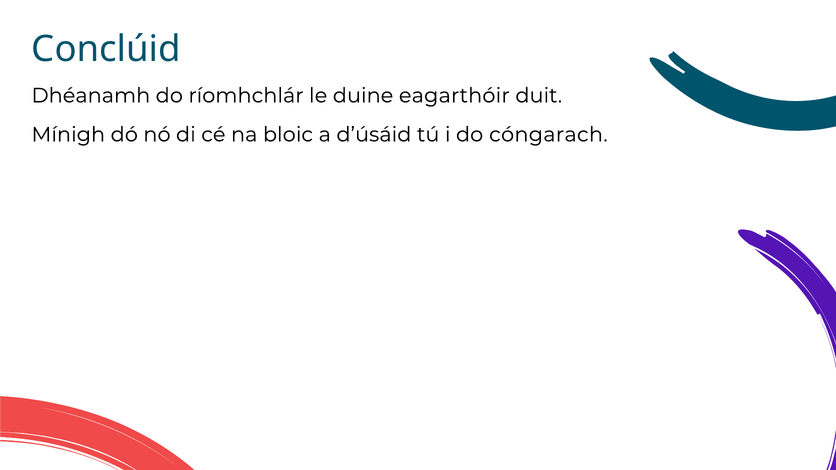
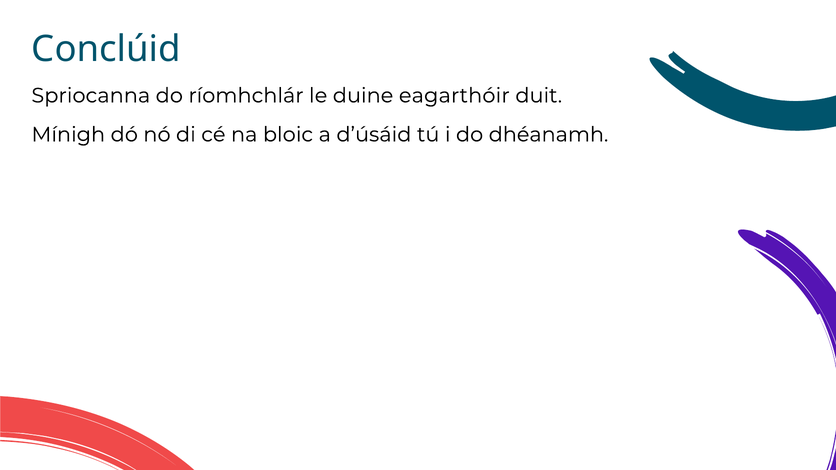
Dhéanamh: Dhéanamh -> Spriocanna (91, 96)
cóngarach: cóngarach -> dhéanamh (549, 135)
